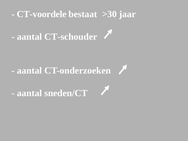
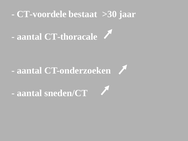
CT-schouder: CT-schouder -> CT-thoracale (71, 37)
